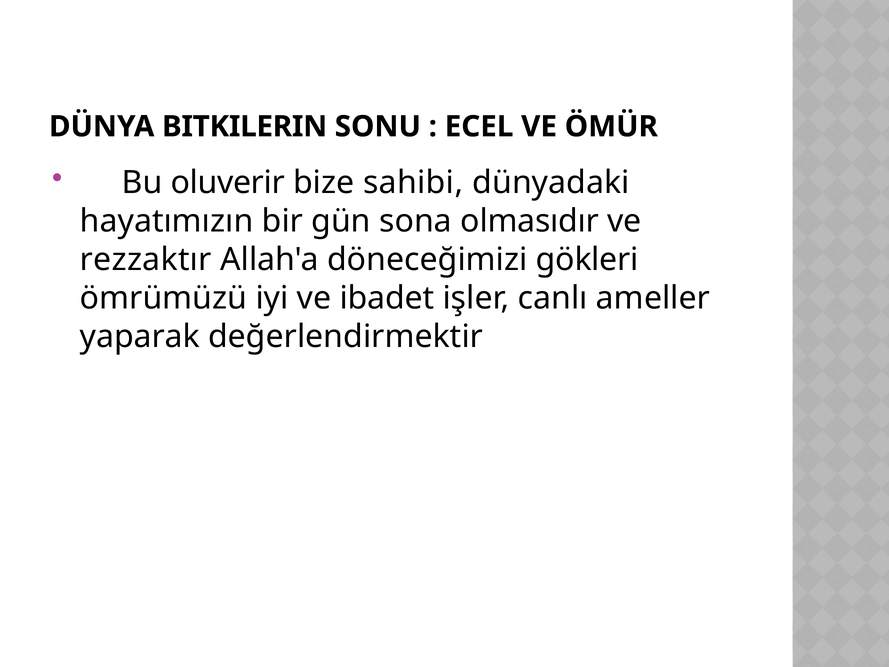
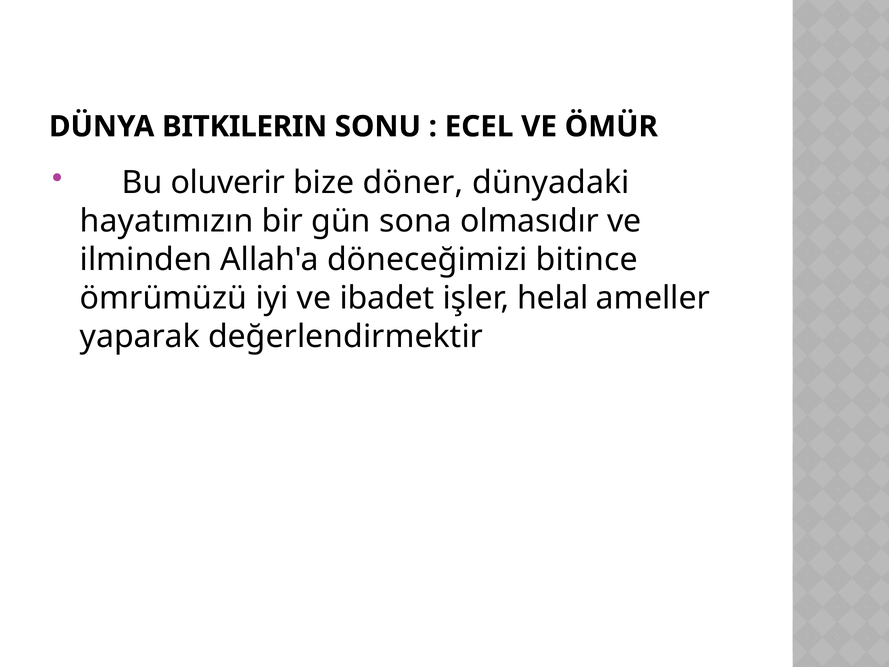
sahibi: sahibi -> döner (413, 182)
rezzaktır: rezzaktır -> ilminden (146, 259)
gökleri: gökleri -> bitince (587, 259)
canlı: canlı -> helal (553, 298)
